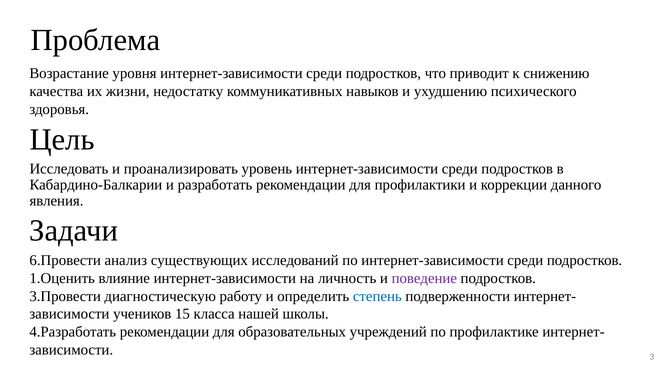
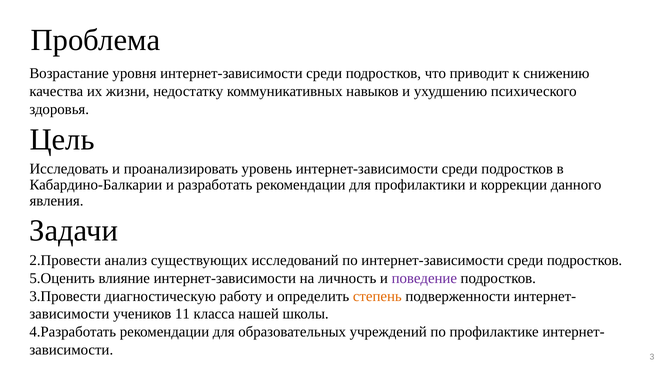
6.Провести: 6.Провести -> 2.Провести (65, 260)
1.Оценить: 1.Оценить -> 5.Оценить (62, 278)
степень colour: blue -> orange (377, 296)
15: 15 -> 11 (182, 314)
